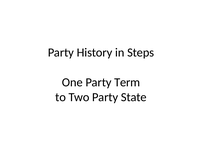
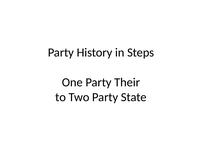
Term: Term -> Their (127, 82)
